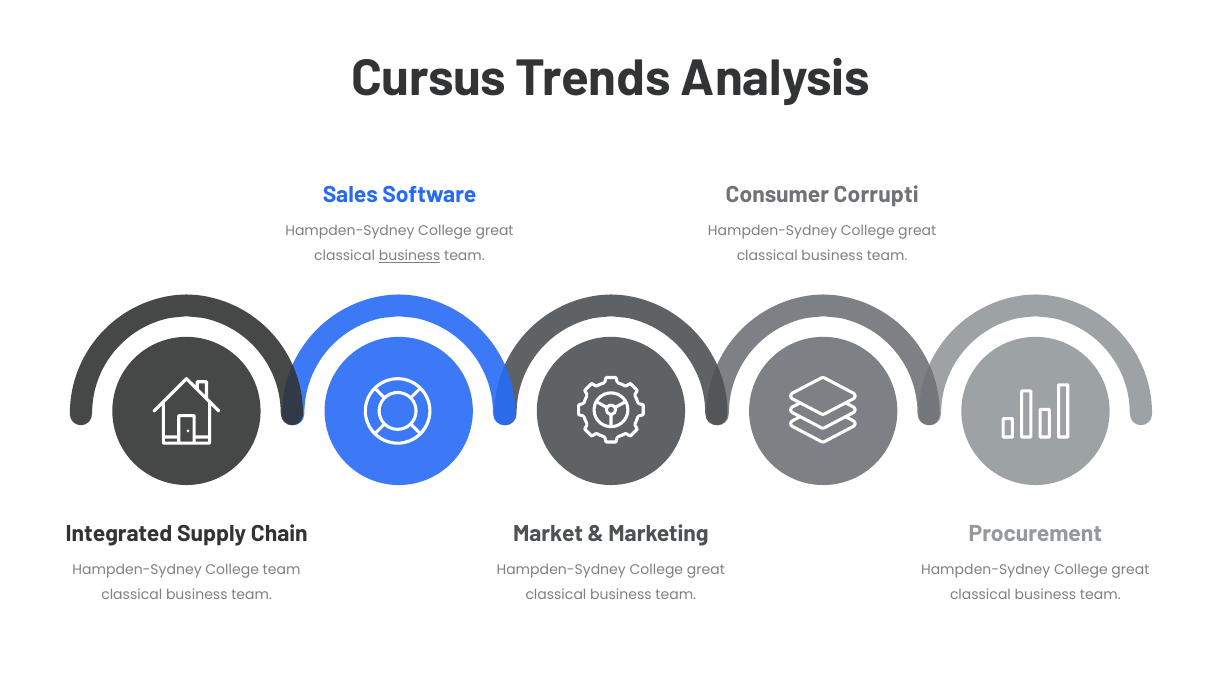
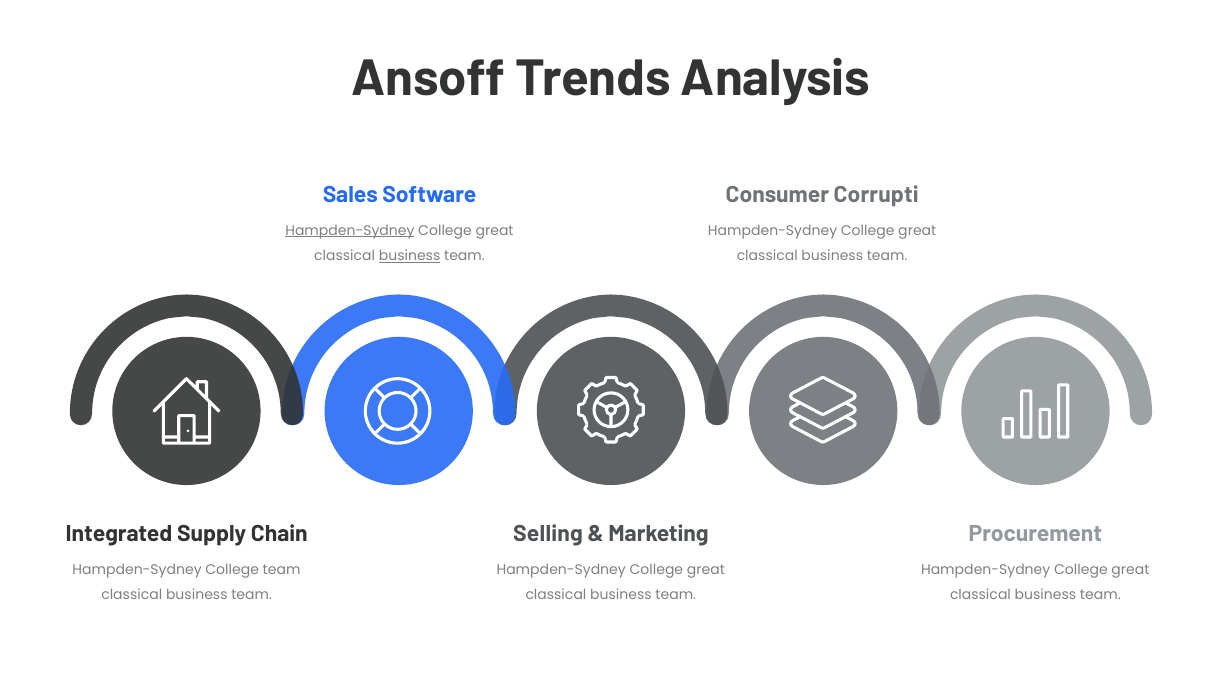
Cursus: Cursus -> Ansoff (429, 78)
Hampden-Sydney underline: none -> present (350, 231)
Market: Market -> Selling (548, 534)
